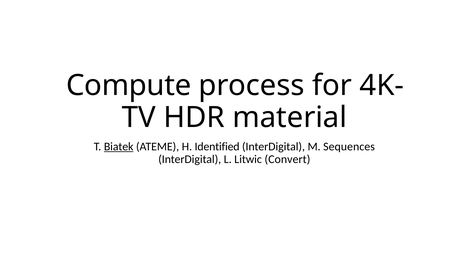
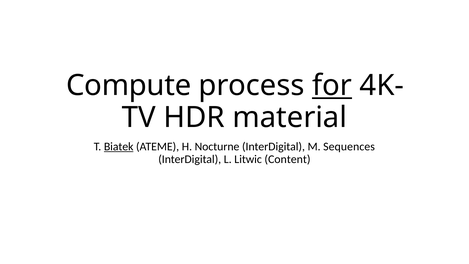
for underline: none -> present (332, 86)
Identified: Identified -> Nocturne (217, 147)
Convert: Convert -> Content (287, 159)
